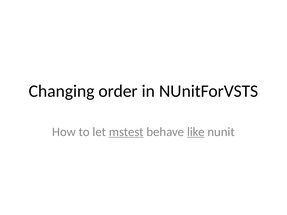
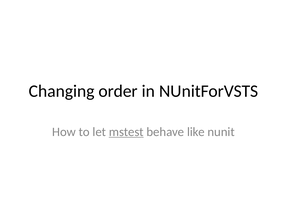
like underline: present -> none (196, 132)
